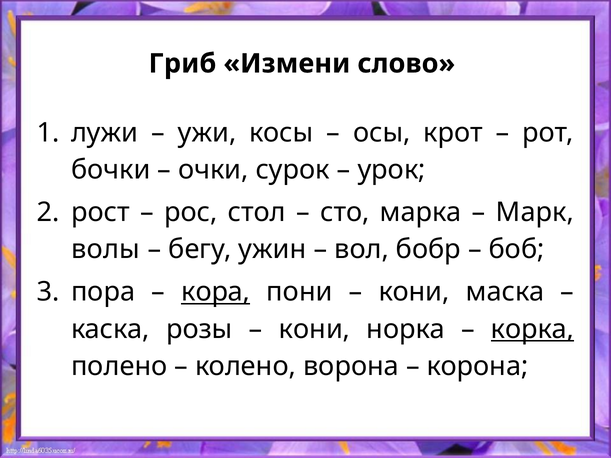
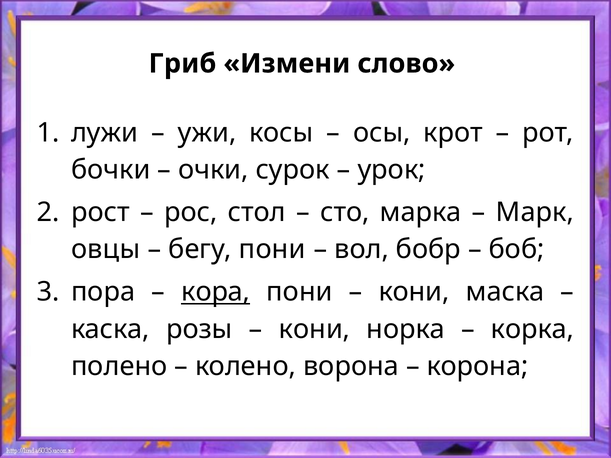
волы: волы -> овцы (106, 250)
бегу ужин: ужин -> пони (272, 250)
корка underline: present -> none (532, 329)
